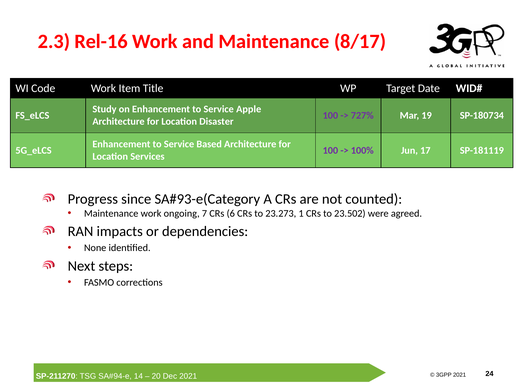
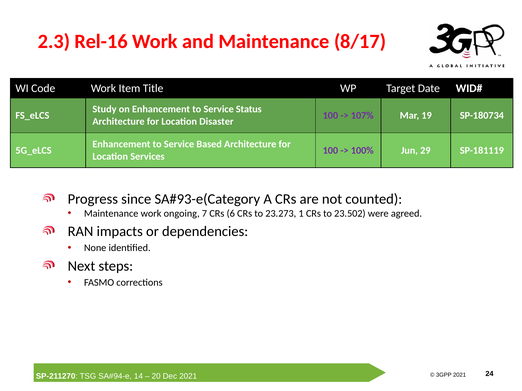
Apple: Apple -> Status (249, 109)
727%: 727% -> 107% (362, 116)
17: 17 -> 29 (425, 151)
